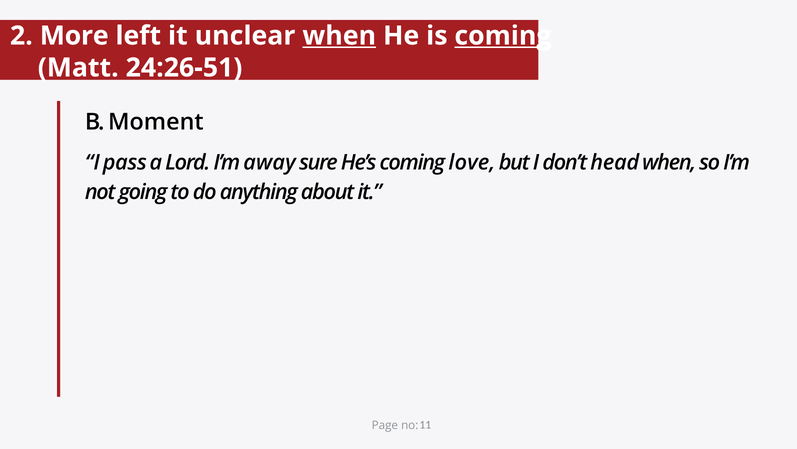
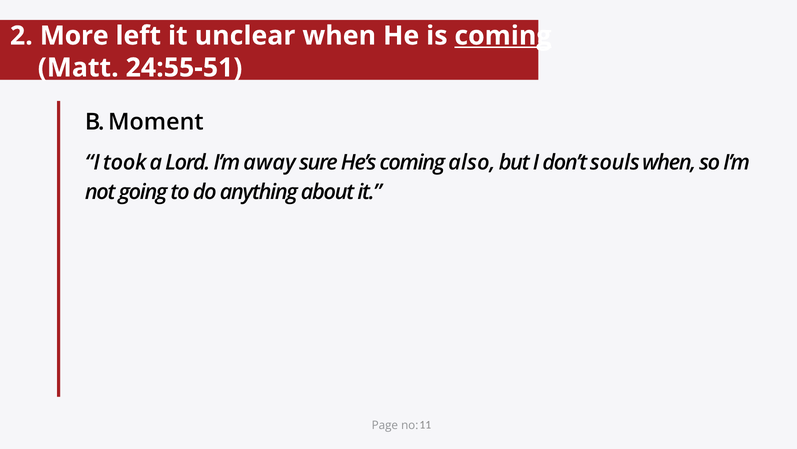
when underline: present -> none (339, 36)
24:26-51: 24:26-51 -> 24:55-51 (184, 68)
pass: pass -> took (125, 163)
love: love -> also (472, 163)
head: head -> souls (615, 163)
